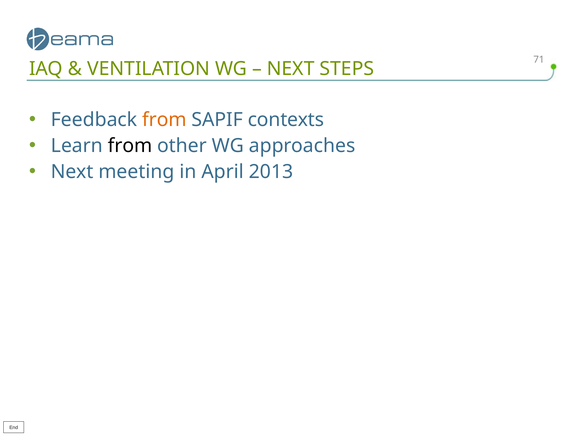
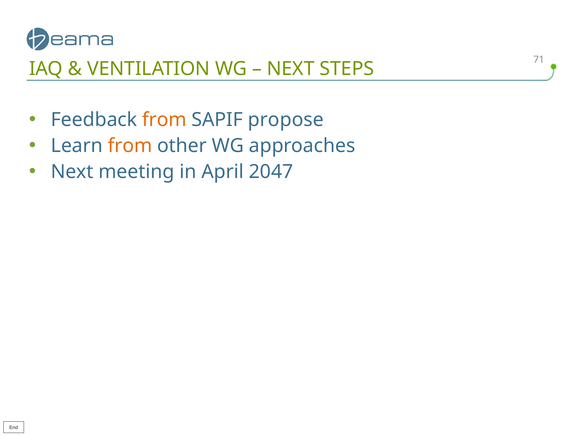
contexts: contexts -> propose (286, 120)
from colour: black -> orange (130, 146)
2013: 2013 -> 2047 (271, 172)
